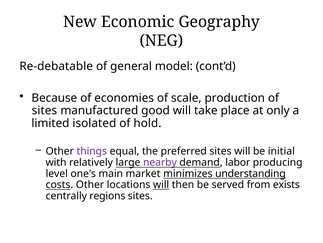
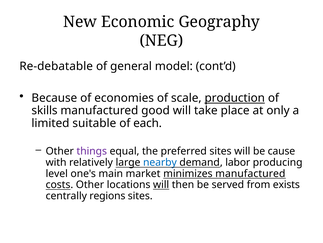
production underline: none -> present (235, 98)
sites: sites -> skills (45, 110)
isolated: isolated -> suitable (94, 123)
hold: hold -> each (148, 123)
initial: initial -> cause (281, 151)
nearby colour: purple -> blue (160, 162)
minimizes understanding: understanding -> manufactured (250, 173)
